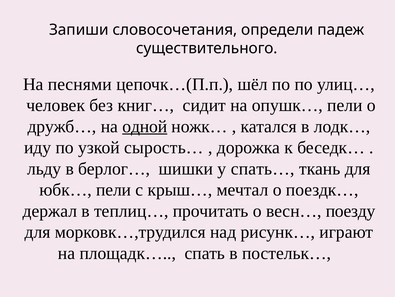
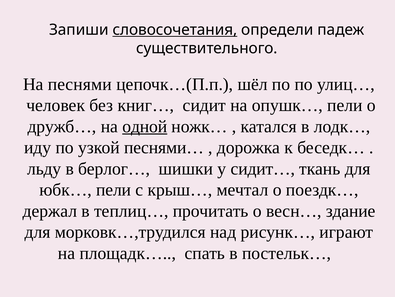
словосочетания underline: none -> present (175, 30)
сырость…: сырость… -> песнями… (164, 147)
спать…: спать… -> сидит… (263, 168)
поезду: поезду -> здание (351, 210)
